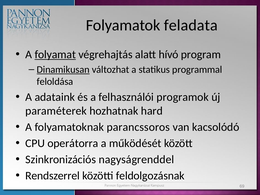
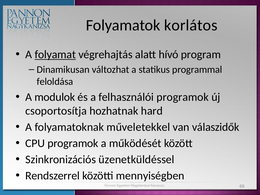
feladata: feladata -> korlátos (191, 25)
Dinamikusan underline: present -> none (63, 69)
adataink: adataink -> modulok (55, 97)
paraméterek: paraméterek -> csoportosítja (56, 111)
parancssoros: parancssoros -> műveletekkel (138, 127)
kacsolódó: kacsolódó -> válaszidők (216, 127)
CPU operátorra: operátorra -> programok (73, 143)
nagyságrenddel: nagyságrenddel -> üzenetküldéssel (136, 159)
feldolgozásnak: feldolgozásnak -> mennyiségben (150, 176)
